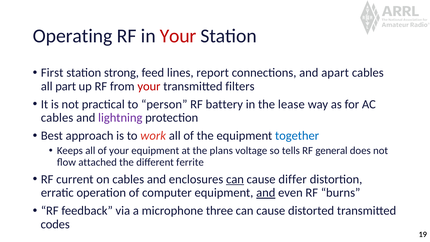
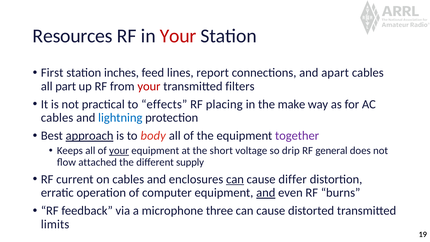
Operating: Operating -> Resources (73, 36)
strong: strong -> inches (121, 73)
person: person -> effects (164, 104)
battery: battery -> placing (224, 104)
lease: lease -> make (291, 104)
lightning colour: purple -> blue (120, 118)
approach underline: none -> present (90, 136)
work: work -> body (153, 136)
together colour: blue -> purple (297, 136)
your underline: none -> present (119, 151)
plans: plans -> short (221, 151)
tells: tells -> drip (291, 151)
ferrite: ferrite -> supply (190, 162)
codes: codes -> limits (55, 224)
